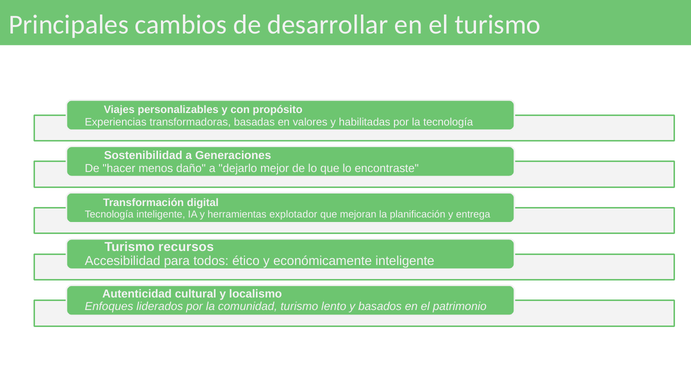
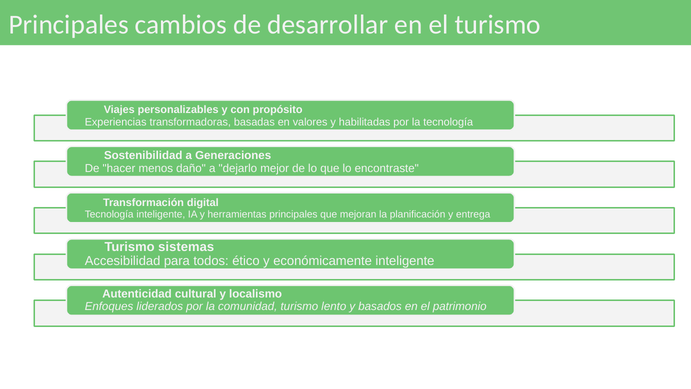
herramientas explotador: explotador -> principales (293, 214)
recursos: recursos -> sistemas (186, 247)
